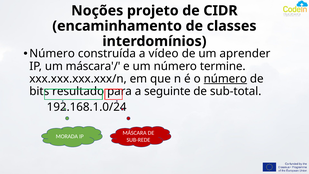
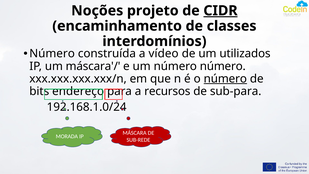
CIDR underline: none -> present (220, 11)
aprender: aprender -> utilizados (245, 54)
número termine: termine -> número (223, 66)
resultado: resultado -> endereço (78, 91)
seguinte: seguinte -> recursos (167, 91)
sub-total: sub-total -> sub-para (236, 91)
